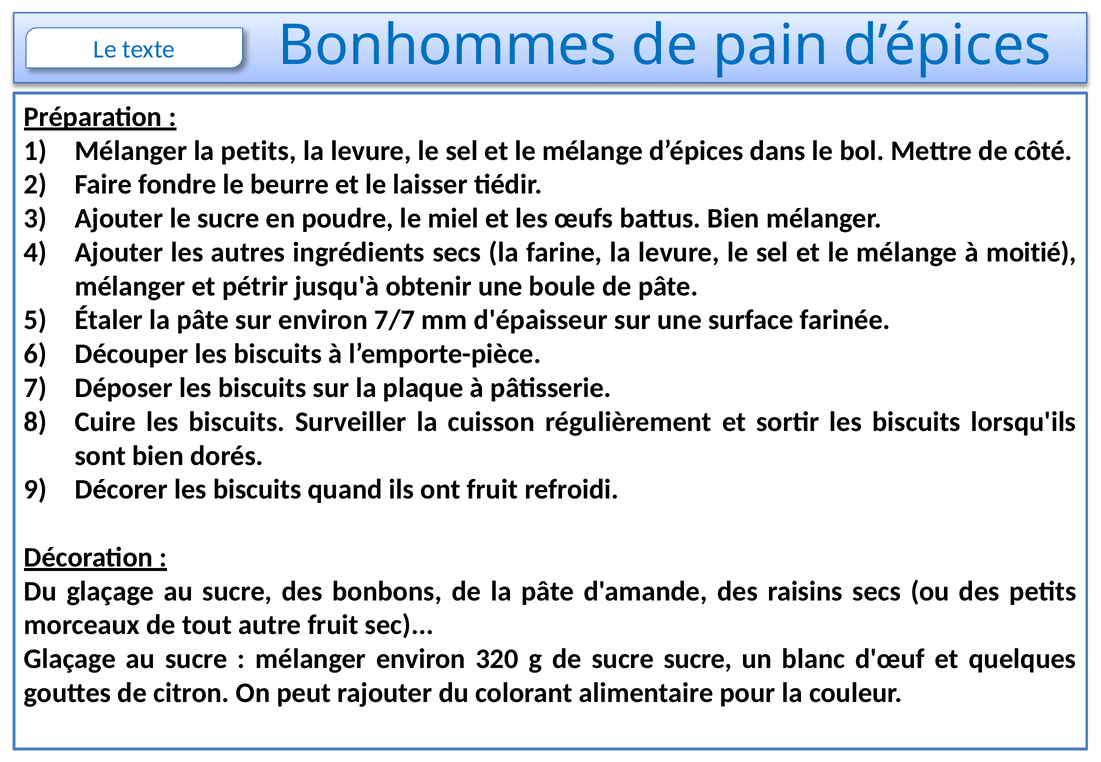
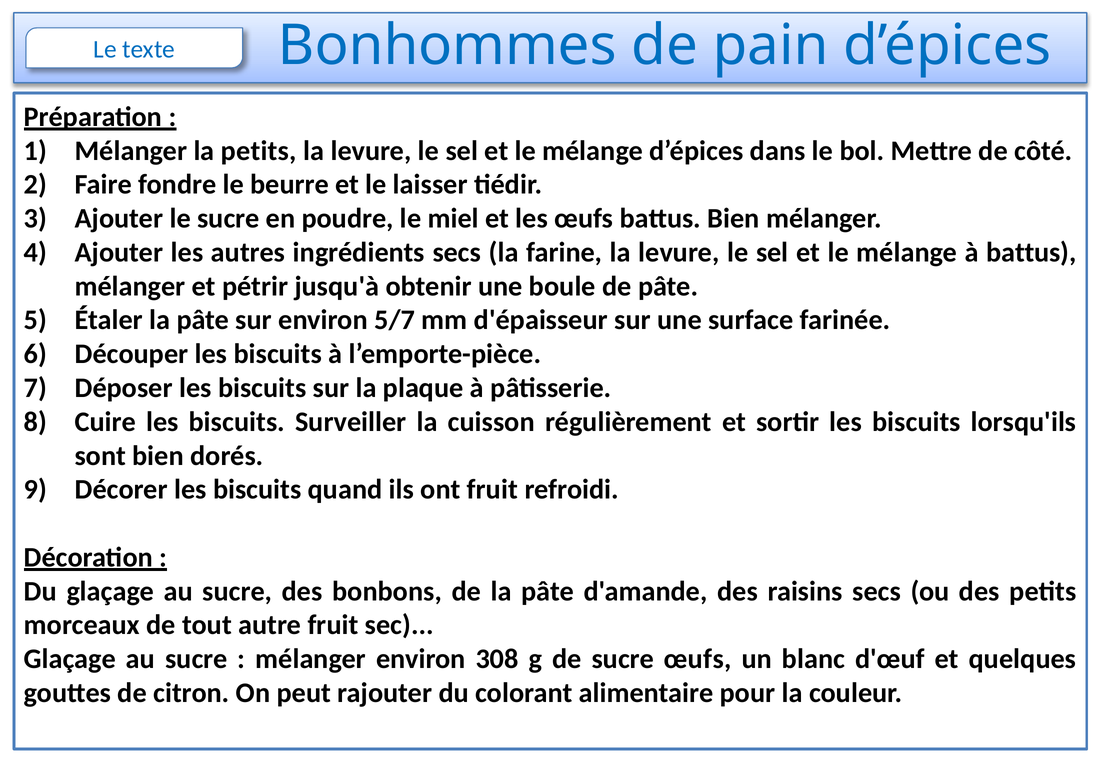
à moitié: moitié -> battus (1031, 253)
7/7: 7/7 -> 5/7 (395, 320)
320: 320 -> 308 (497, 659)
sucre sucre: sucre -> œufs (698, 659)
